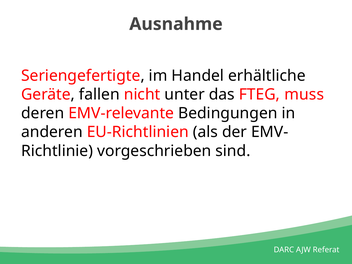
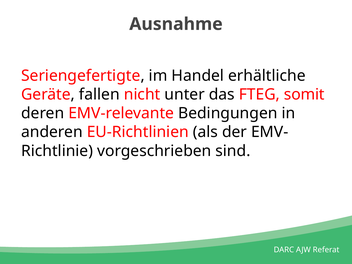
muss: muss -> somit (304, 95)
